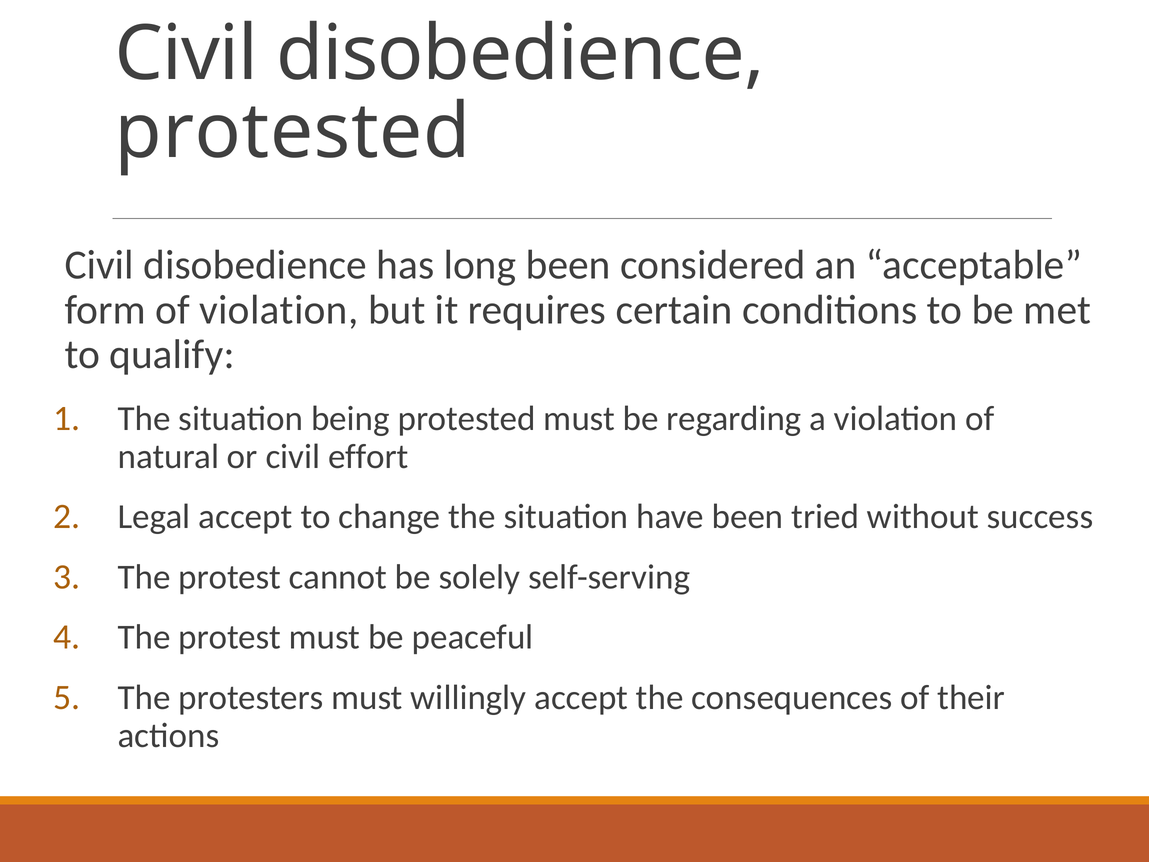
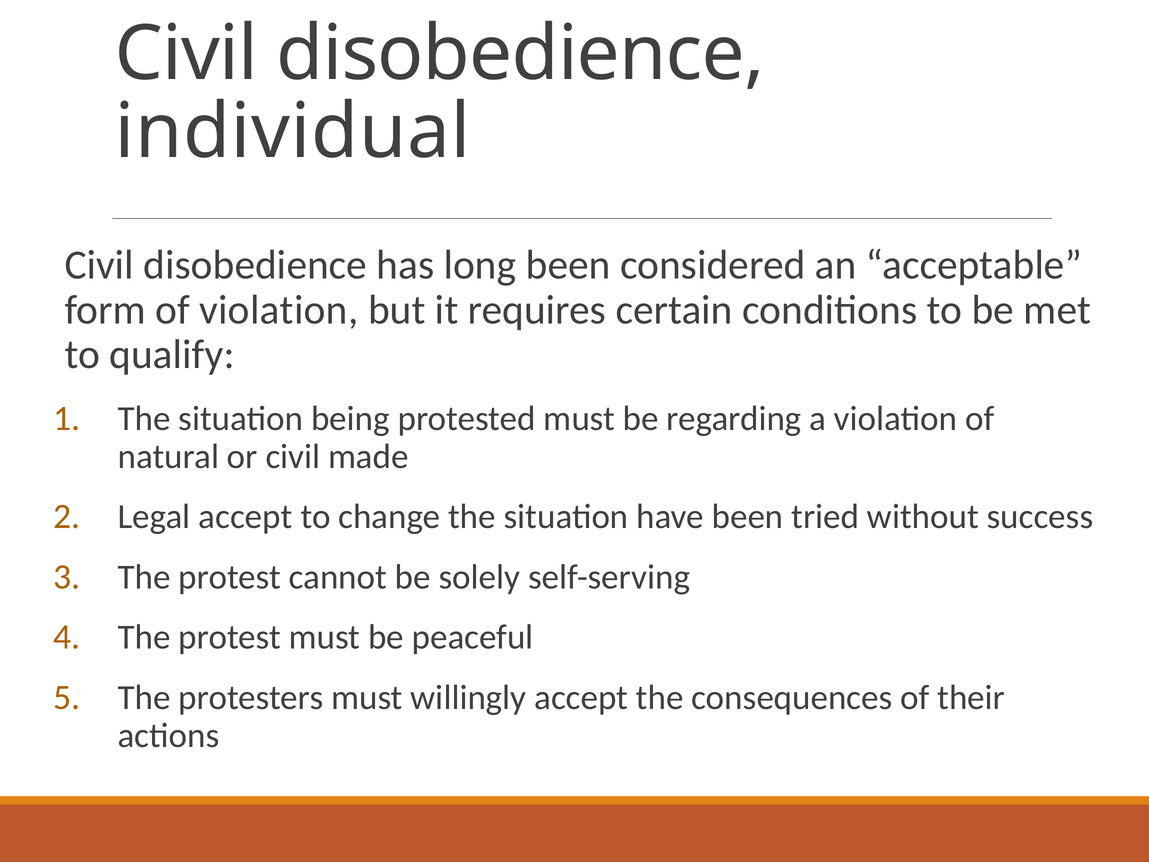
protested: protested -> individual (293, 132)
effort: effort -> made (368, 456)
